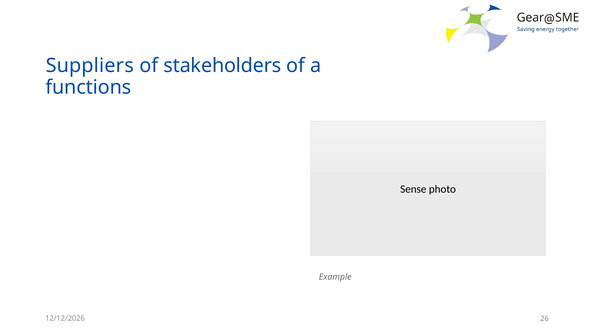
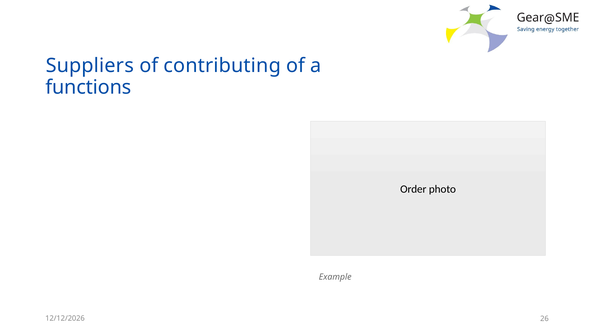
stakeholders: stakeholders -> contributing (222, 66)
Sense: Sense -> Order (413, 189)
